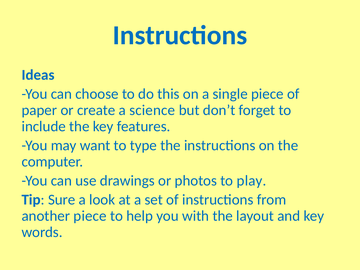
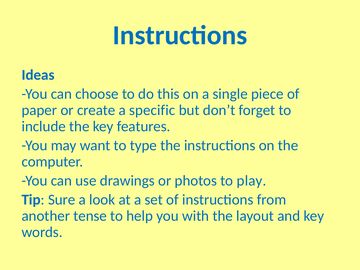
science: science -> specific (152, 110)
another piece: piece -> tense (90, 216)
